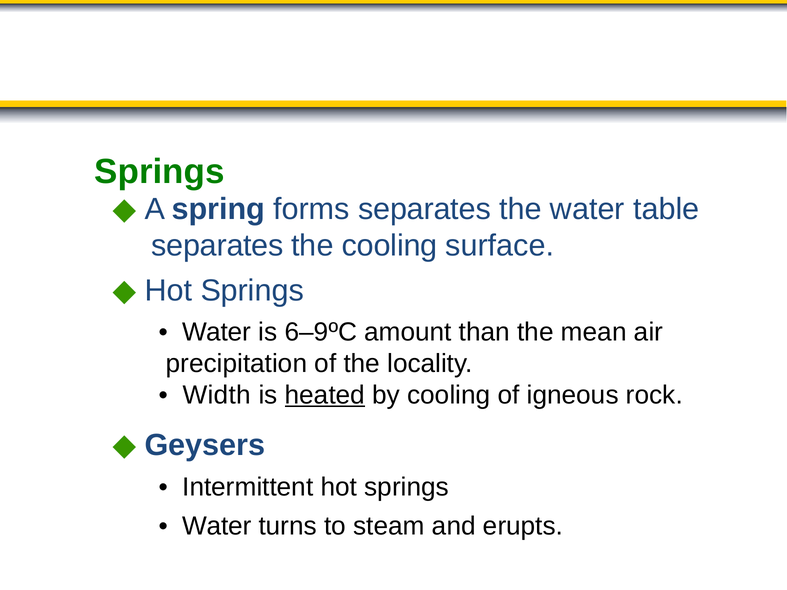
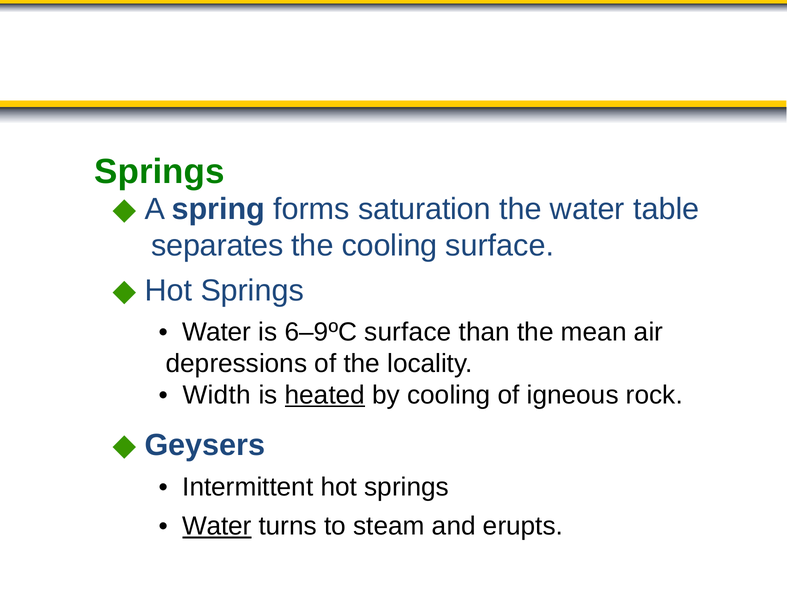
forms separates: separates -> saturation (424, 209)
6–9ºC amount: amount -> surface (408, 332)
precipitation: precipitation -> depressions (236, 364)
Water underline: none -> present (217, 526)
